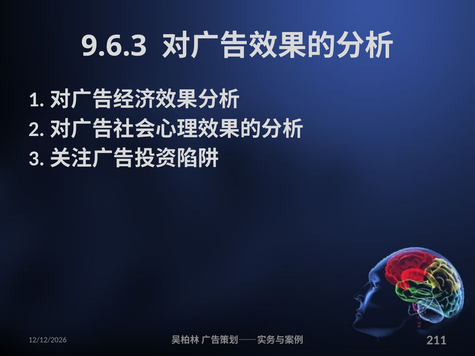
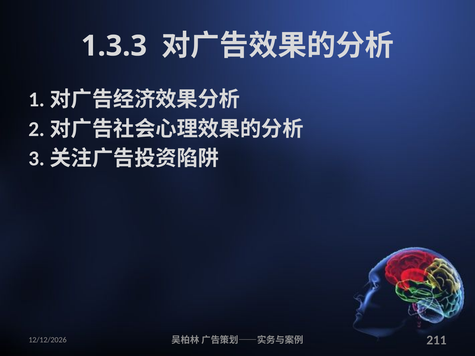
9.6.3: 9.6.3 -> 1.3.3 (114, 46)
